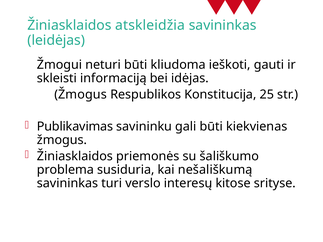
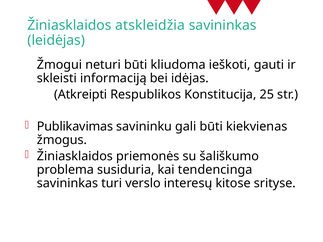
Žmogus: Žmogus -> Atkreipti (81, 95)
nešališkumą: nešališkumą -> tendencinga (215, 170)
